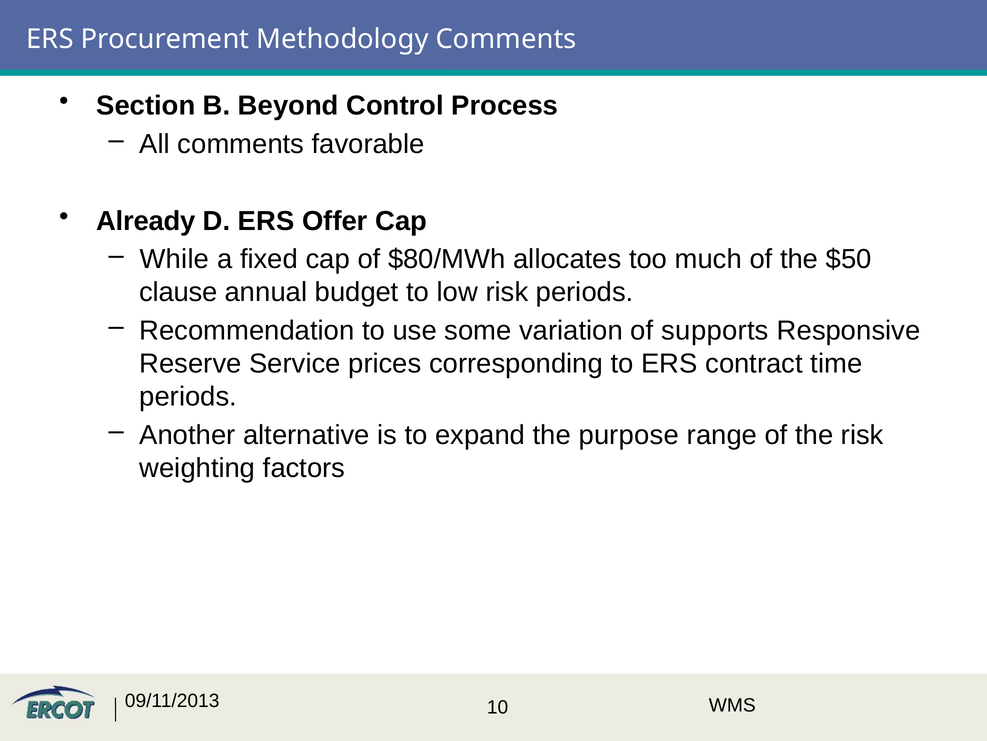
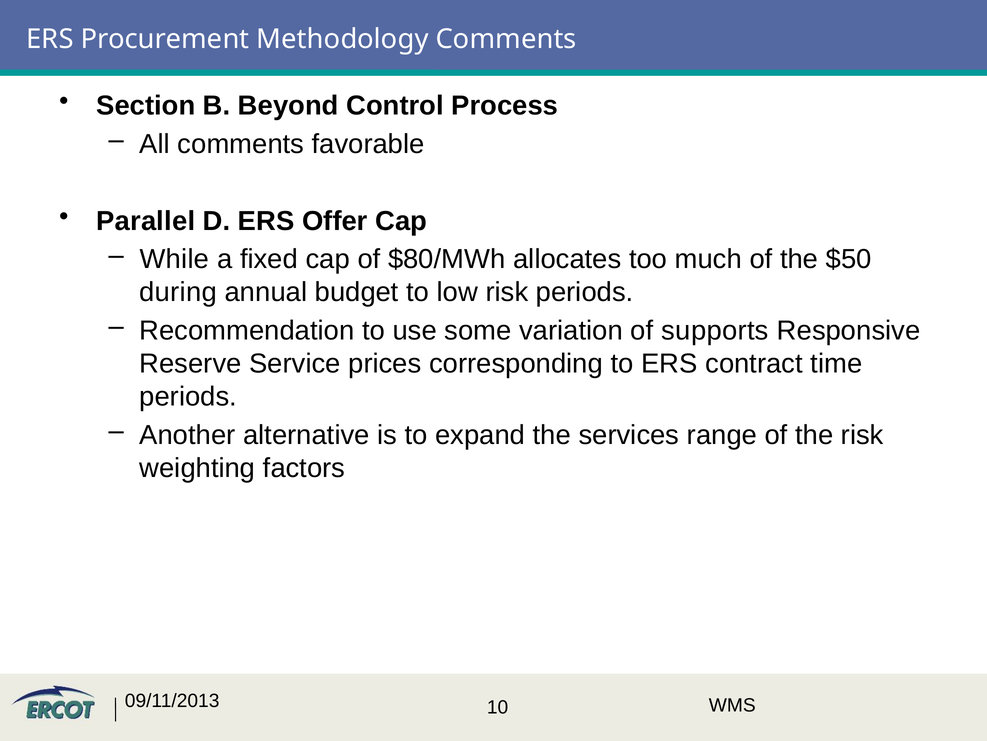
Already: Already -> Parallel (146, 221)
clause: clause -> during (178, 292)
purpose: purpose -> services (629, 435)
